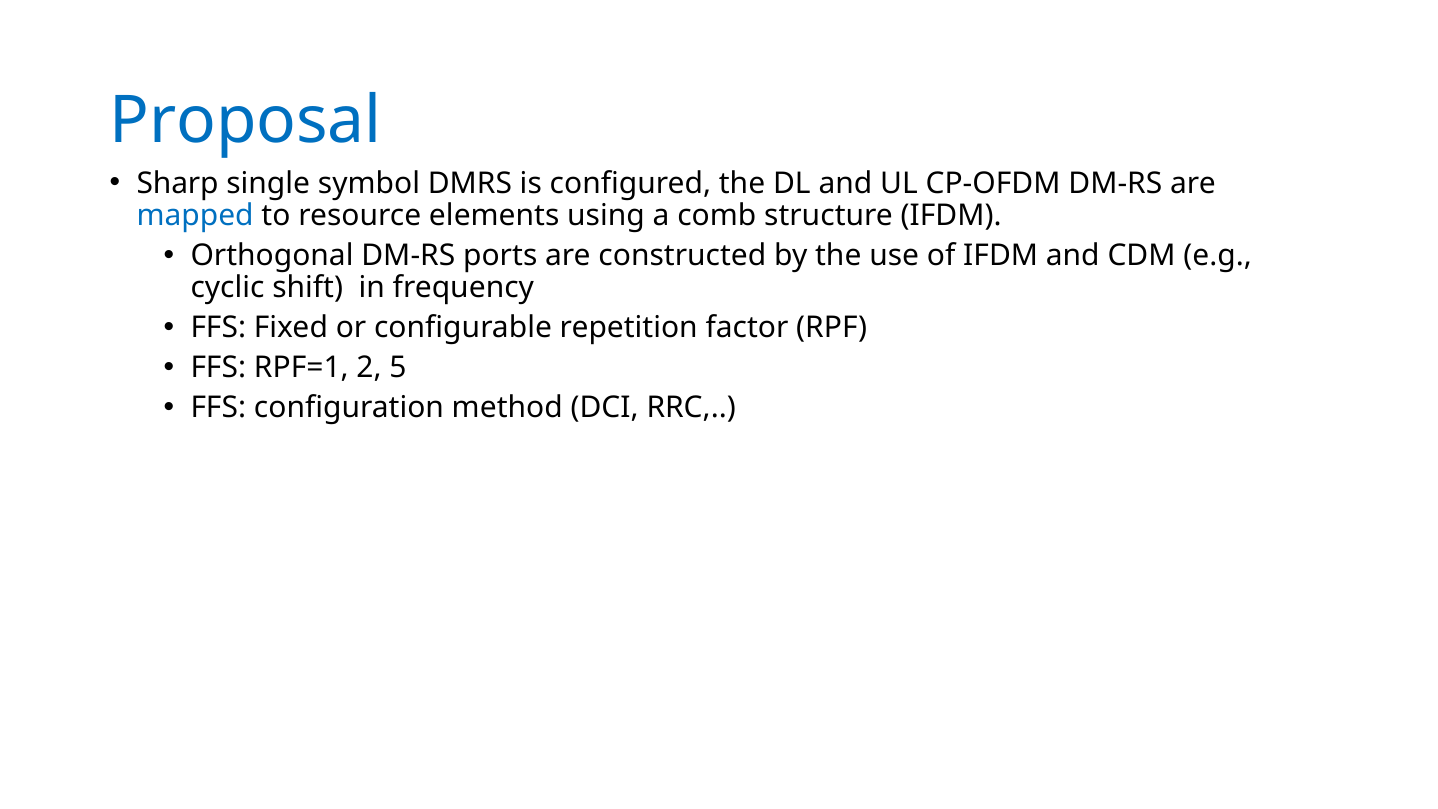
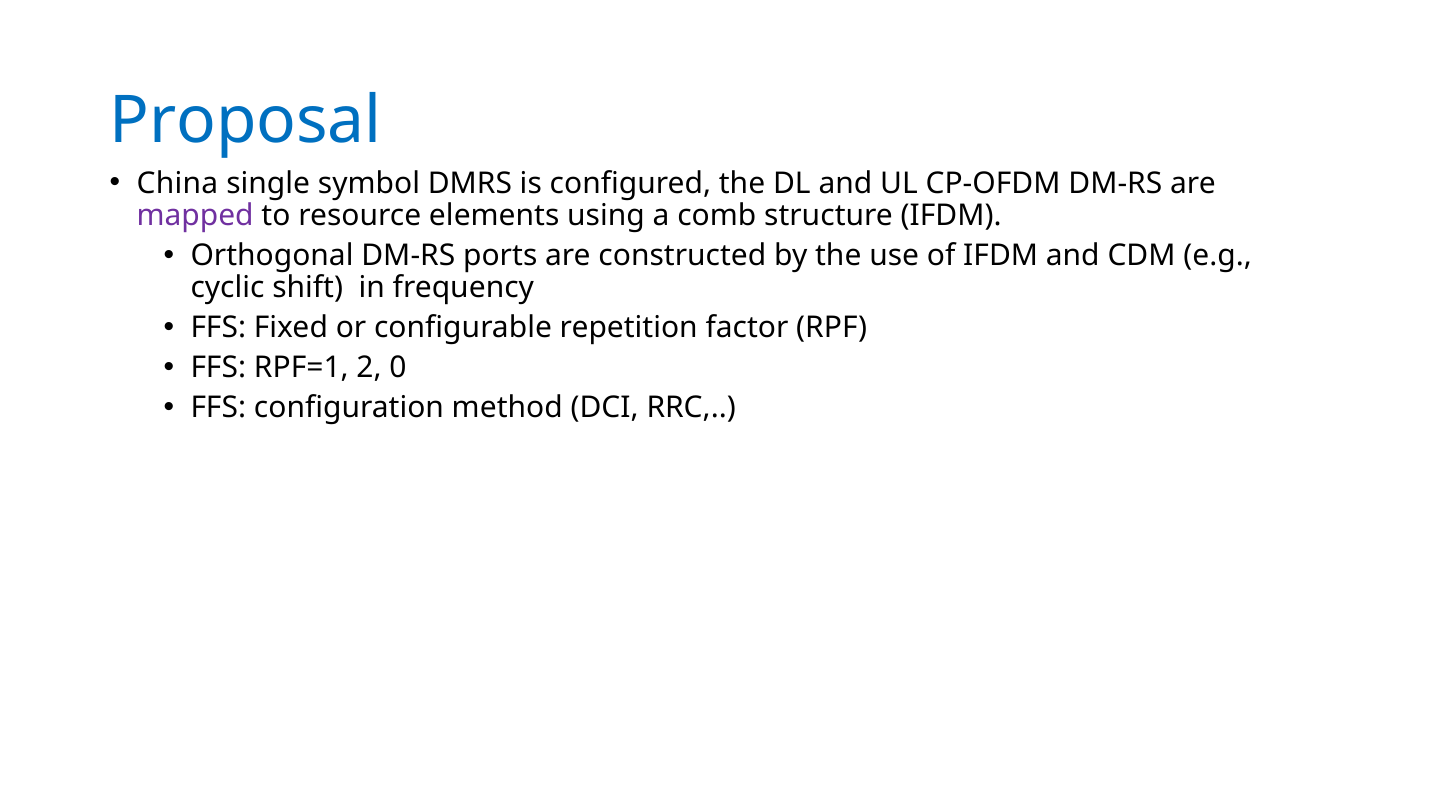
Sharp: Sharp -> China (177, 183)
mapped colour: blue -> purple (195, 216)
5: 5 -> 0 (398, 368)
